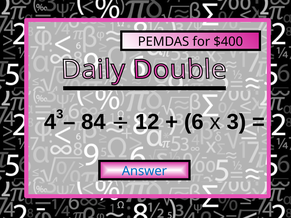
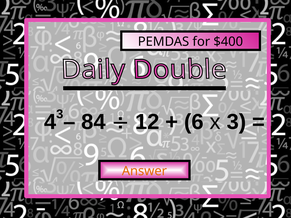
Answer colour: blue -> orange (144, 171)
